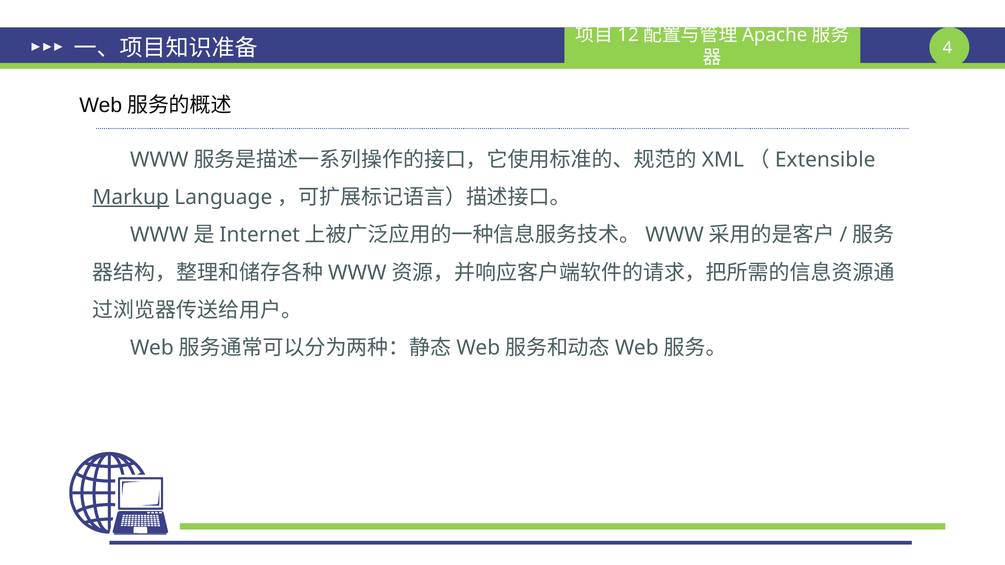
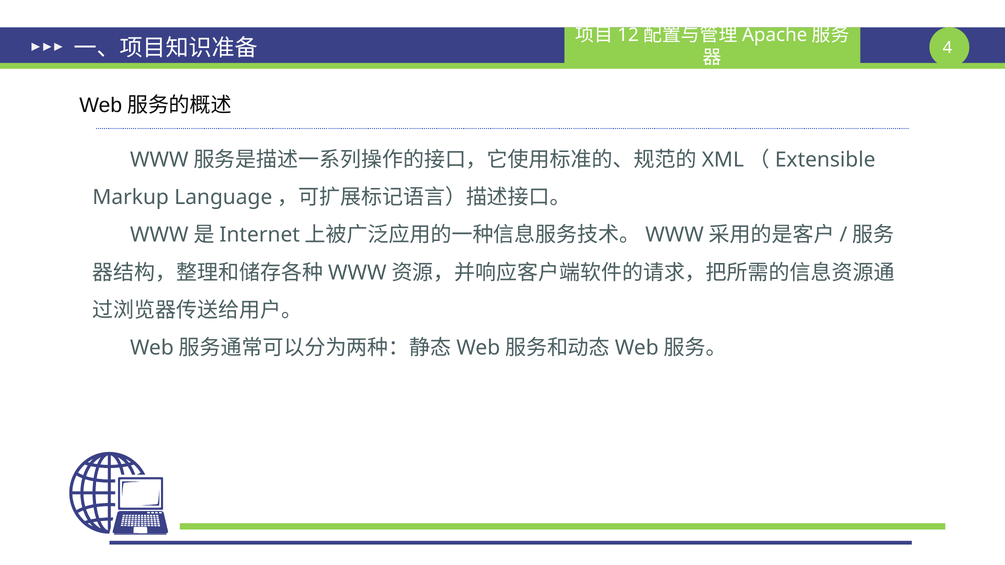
Markup underline: present -> none (131, 197)
